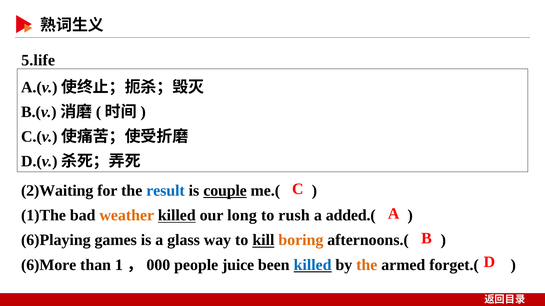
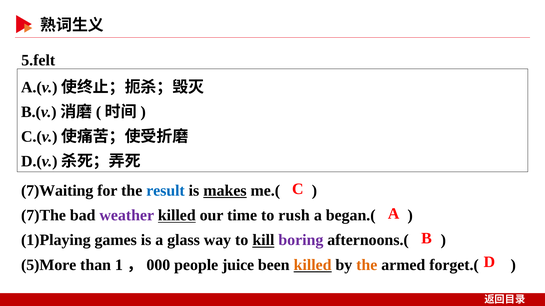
5.life: 5.life -> 5.felt (38, 60)
2)Waiting: 2)Waiting -> 7)Waiting (57, 191)
couple: couple -> makes (225, 191)
1)The: 1)The -> 7)The (43, 216)
weather colour: orange -> purple (127, 216)
long: long -> time (242, 216)
added.(: added.( -> began.( (351, 216)
6)Playing: 6)Playing -> 1)Playing (56, 241)
boring colour: orange -> purple (301, 241)
6)More: 6)More -> 5)More (49, 265)
killed colour: blue -> orange (313, 265)
